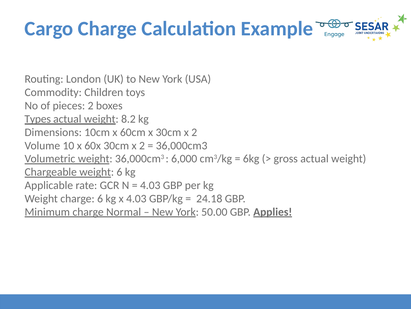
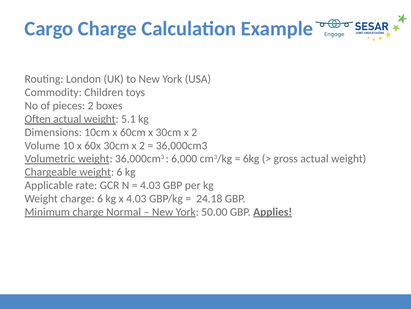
Types: Types -> Often (38, 119)
8.2: 8.2 -> 5.1 (128, 119)
